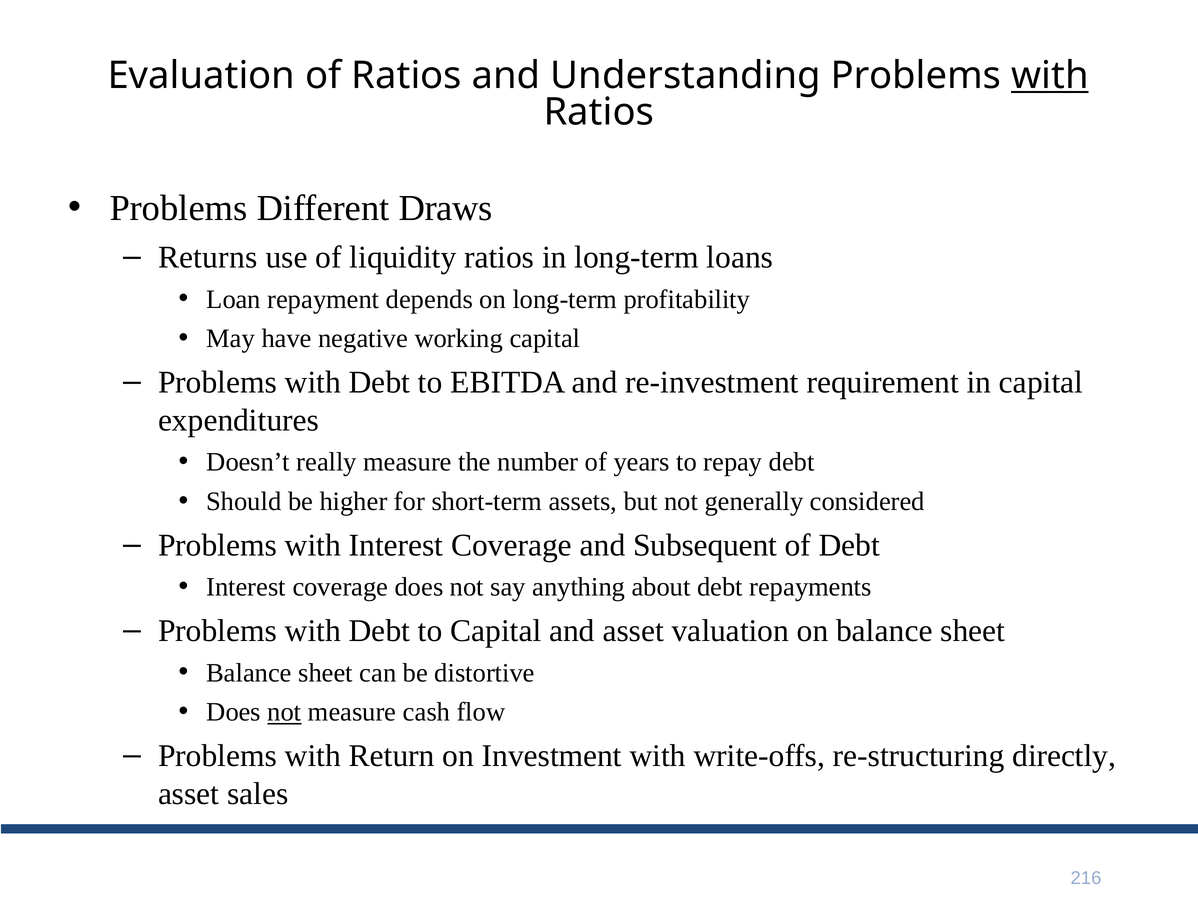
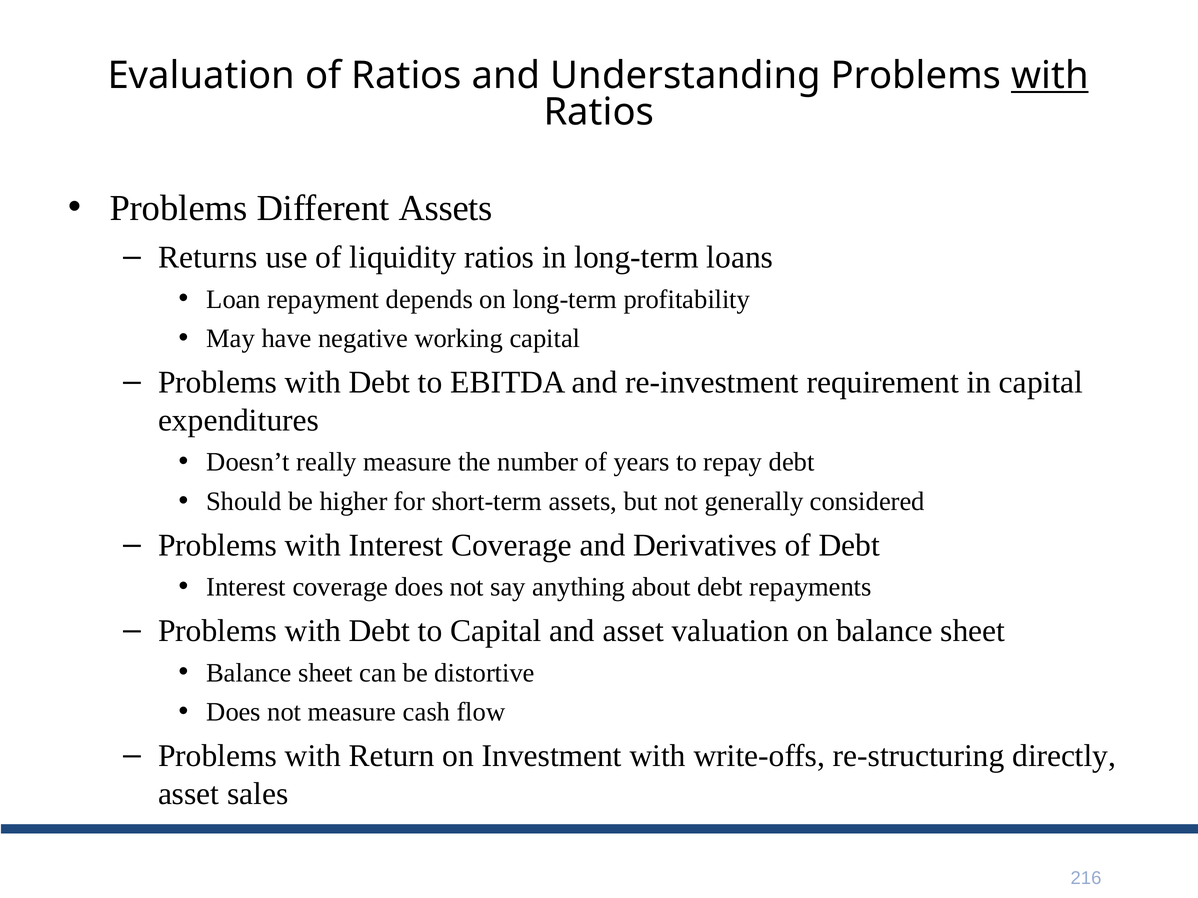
Different Draws: Draws -> Assets (446, 208)
Subsequent: Subsequent -> Derivatives (705, 546)
not underline: present -> none (284, 713)
